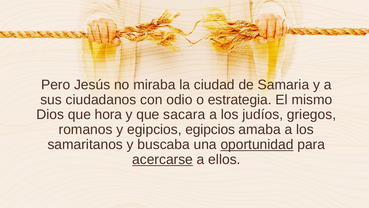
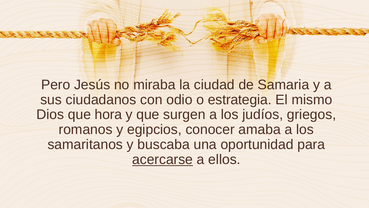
sacara: sacara -> surgen (184, 114)
egipcios egipcios: egipcios -> conocer (210, 129)
oportunidad underline: present -> none (257, 144)
